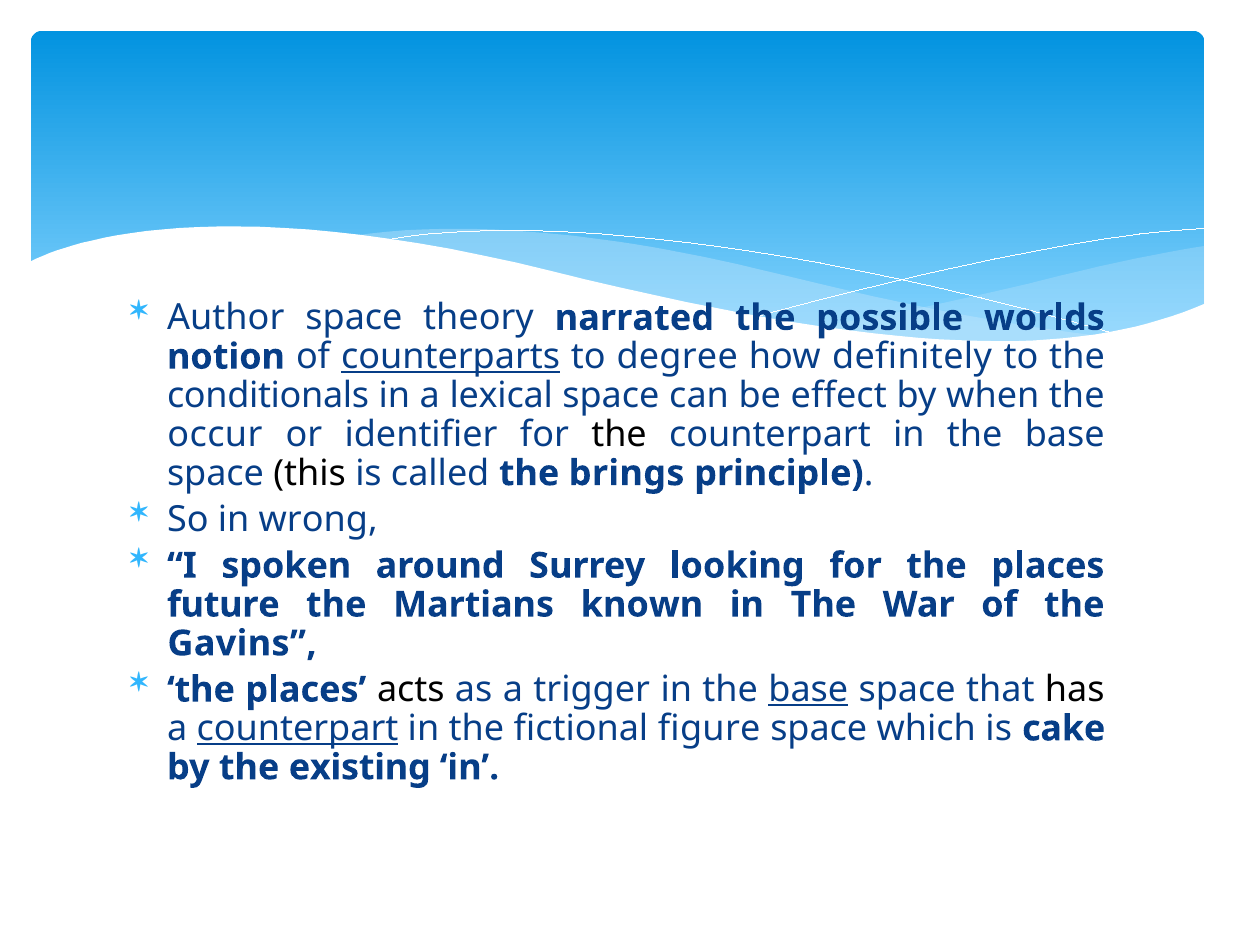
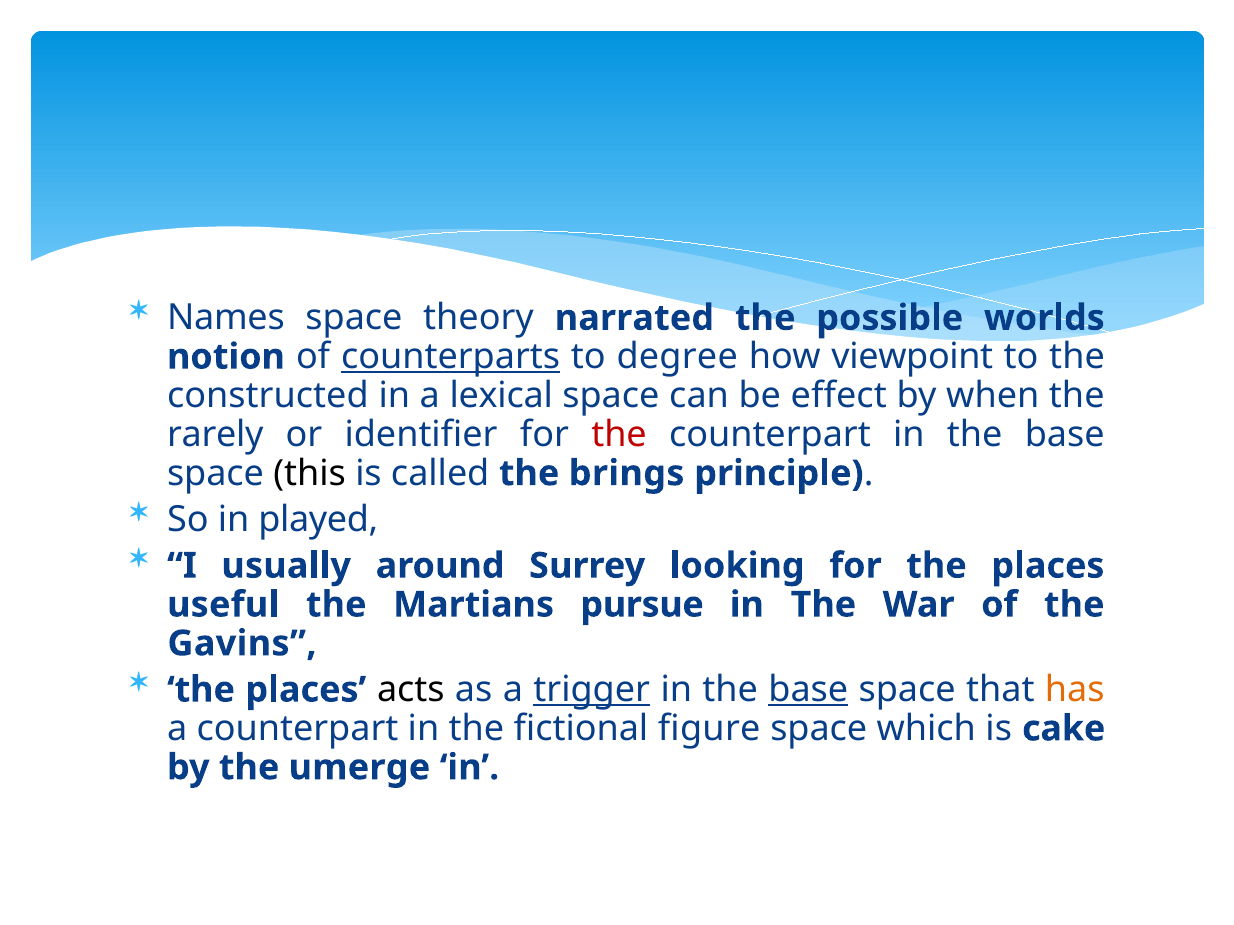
Author: Author -> Names (226, 318)
definitely: definitely -> viewpoint (912, 357)
conditionals: conditionals -> constructed (268, 396)
occur: occur -> rarely (215, 435)
the colour: black -> red (619, 435)
wrong: wrong -> played (318, 520)
spoken: spoken -> usually (286, 566)
future: future -> useful (223, 605)
known: known -> pursue (642, 605)
trigger underline: none -> present (592, 690)
has colour: black -> orange (1075, 690)
counterpart underline: present -> none (297, 729)
existing: existing -> umerge (359, 768)
